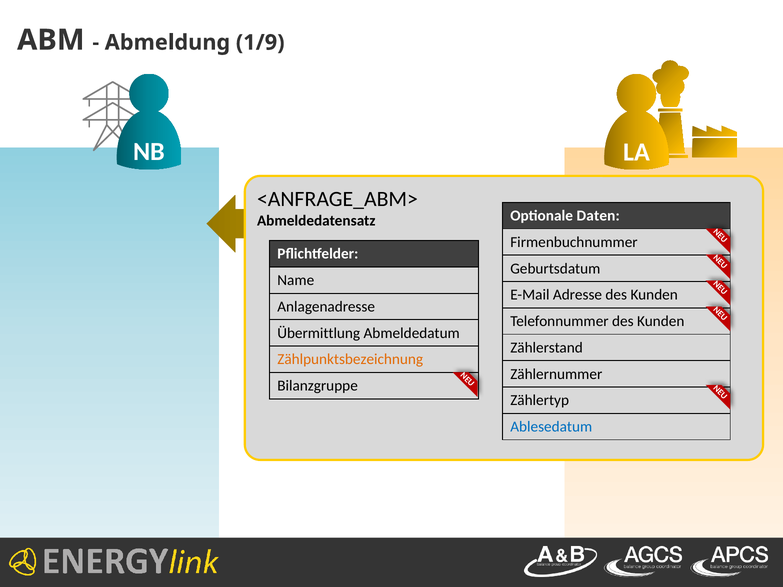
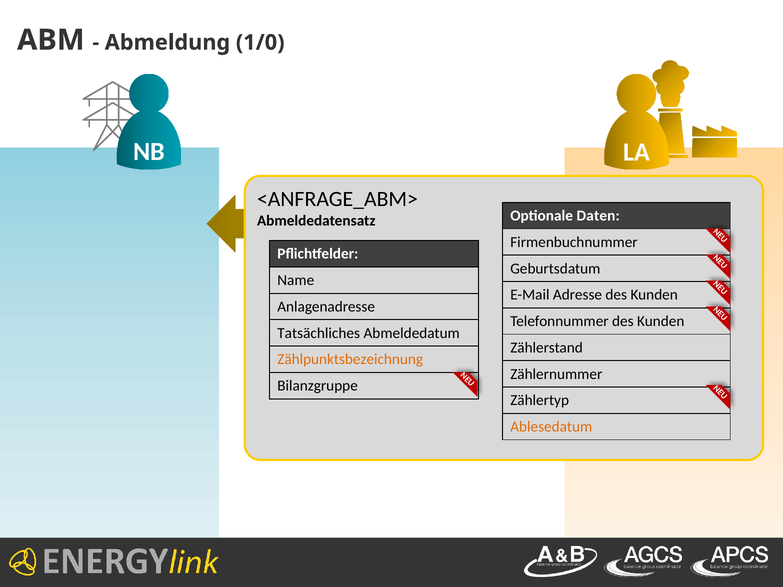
1/9: 1/9 -> 1/0 (260, 43)
Übermittlung: Übermittlung -> Tatsächliches (319, 333)
Ablesedatum colour: blue -> orange (551, 427)
